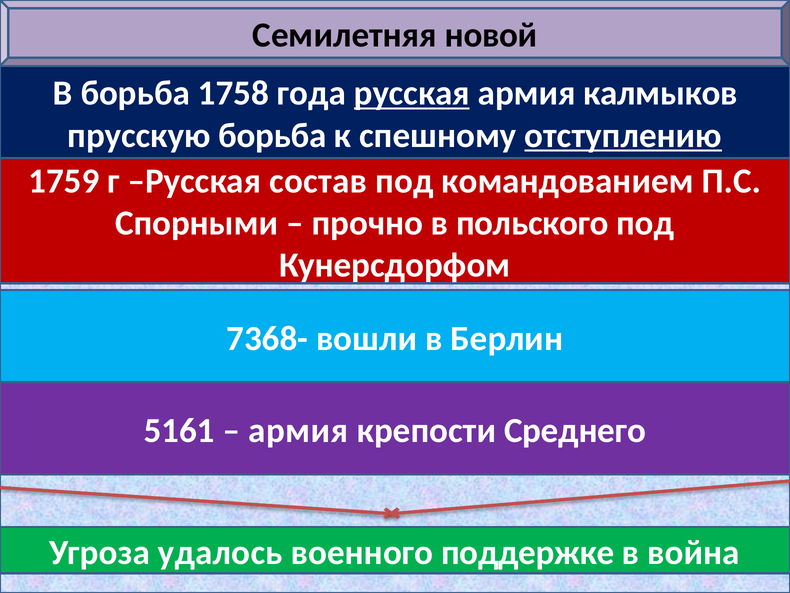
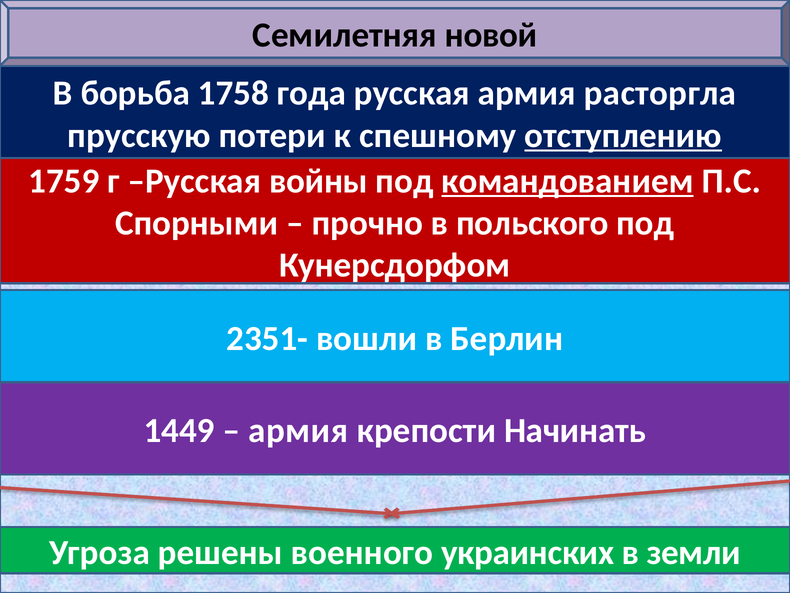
русская underline: present -> none (412, 93)
калмыков: калмыков -> расторгла (660, 93)
прусскую борьба: борьба -> потери (272, 135)
состав: состав -> войны (319, 181)
командованием underline: none -> present (568, 181)
7368-: 7368- -> 2351- (267, 338)
5161: 5161 -> 1449 (179, 430)
Среднего: Среднего -> Начинать (575, 430)
удалось: удалось -> решены (220, 552)
поддержке: поддержке -> украинских (528, 552)
война: война -> земли (694, 552)
